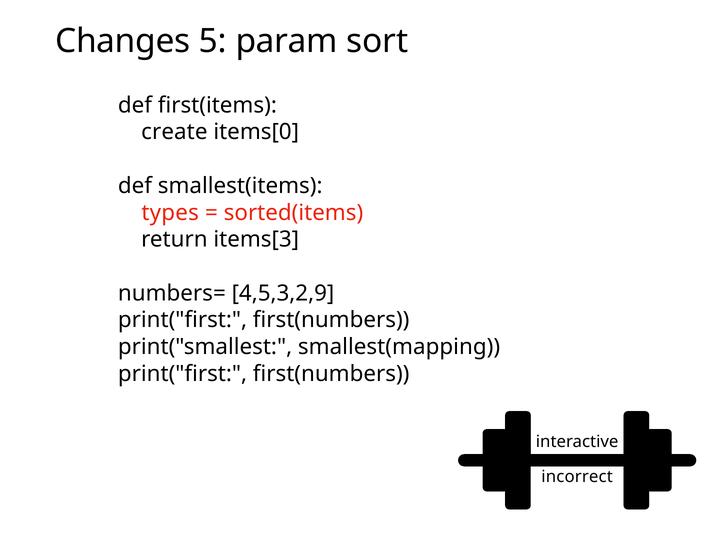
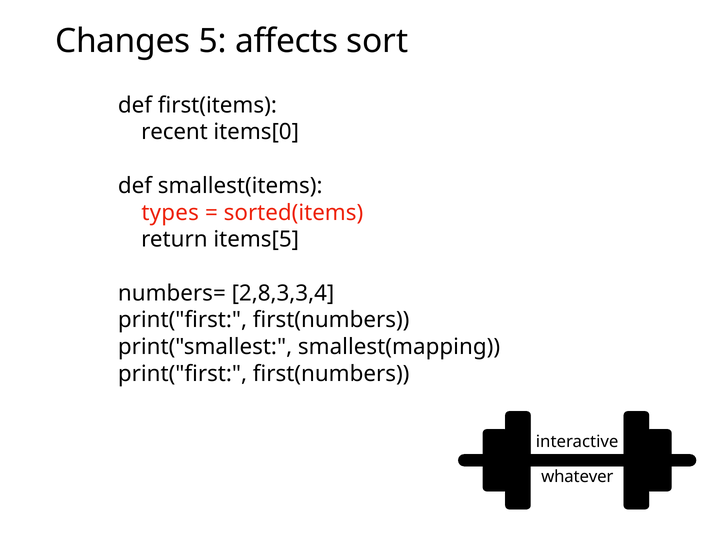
param: param -> affects (287, 41)
create: create -> recent (174, 132)
items[3: items[3 -> items[5 (256, 239)
4,5,3,2,9: 4,5,3,2,9 -> 2,8,3,3,4 (283, 293)
incorrect: incorrect -> whatever (577, 477)
